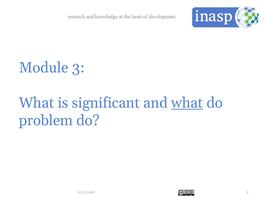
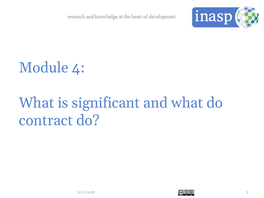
Module 3: 3 -> 4 (78, 68)
what underline: present -> none (187, 103)
problem: problem -> contract (46, 120)
